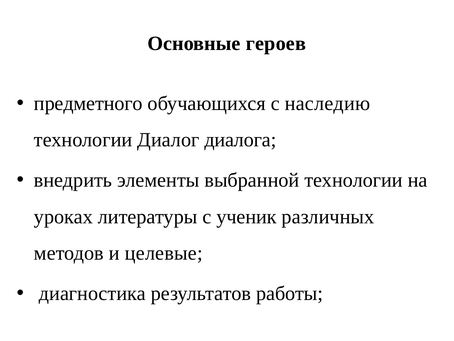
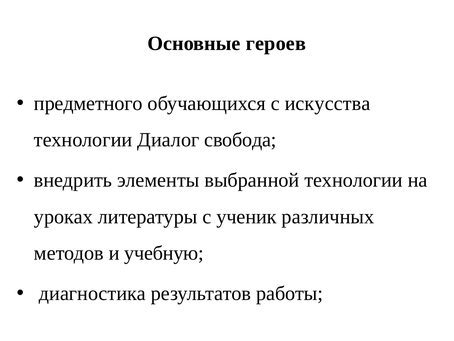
наследию: наследию -> искусства (328, 103)
диалога: диалога -> свобода (240, 140)
целевые: целевые -> учебную (164, 253)
